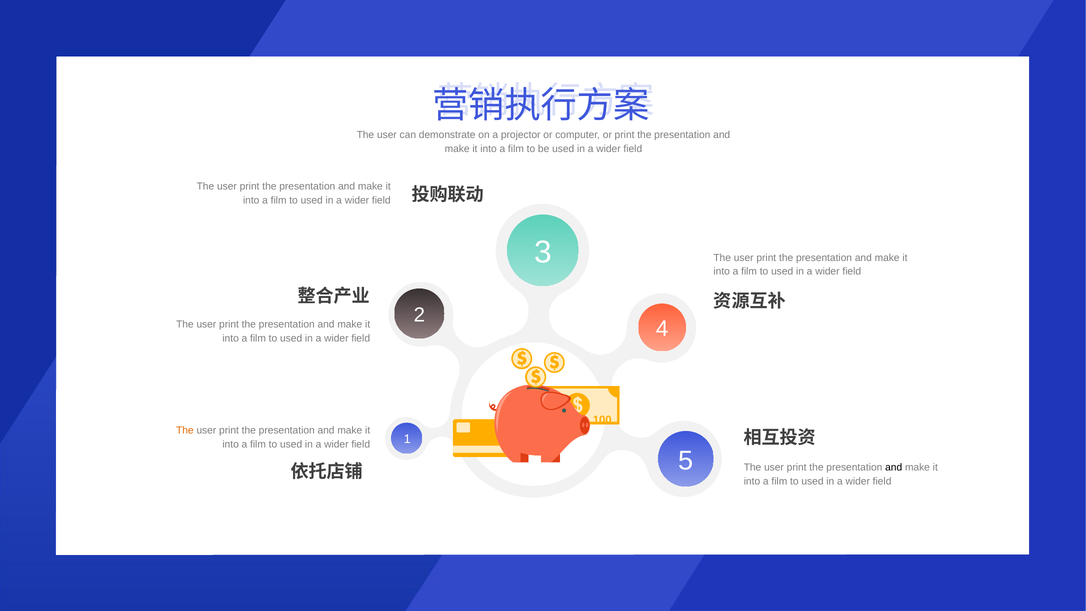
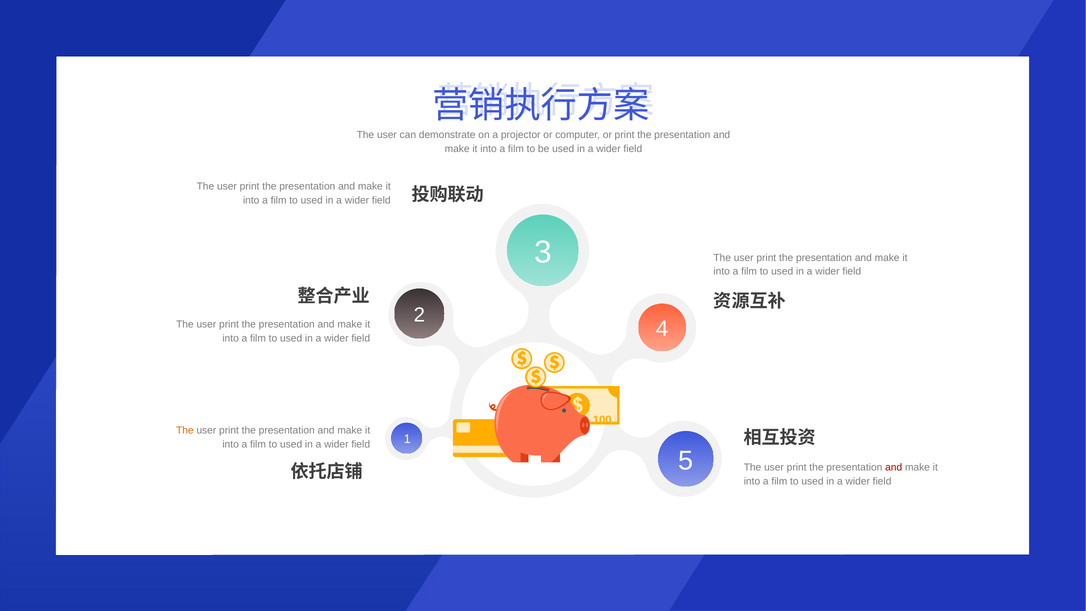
and colour: black -> red (894, 467)
